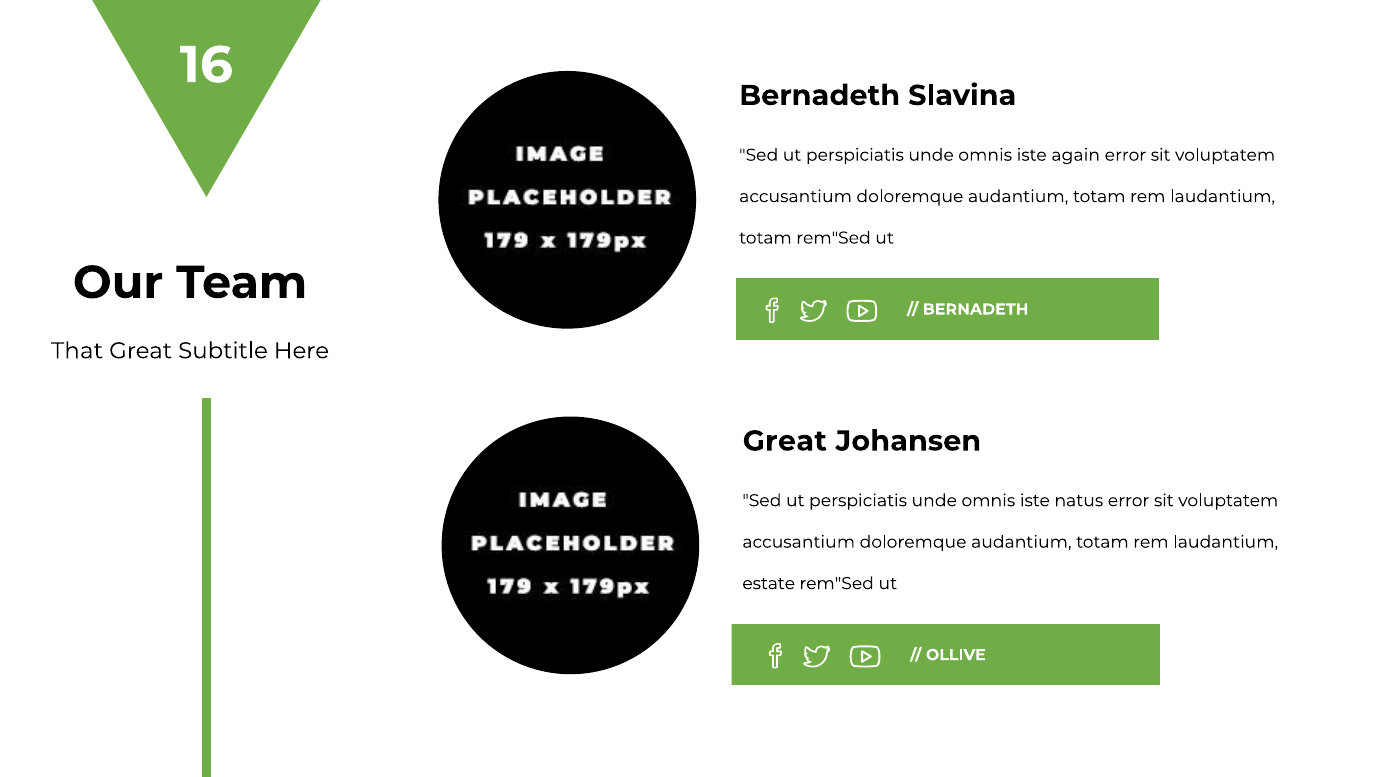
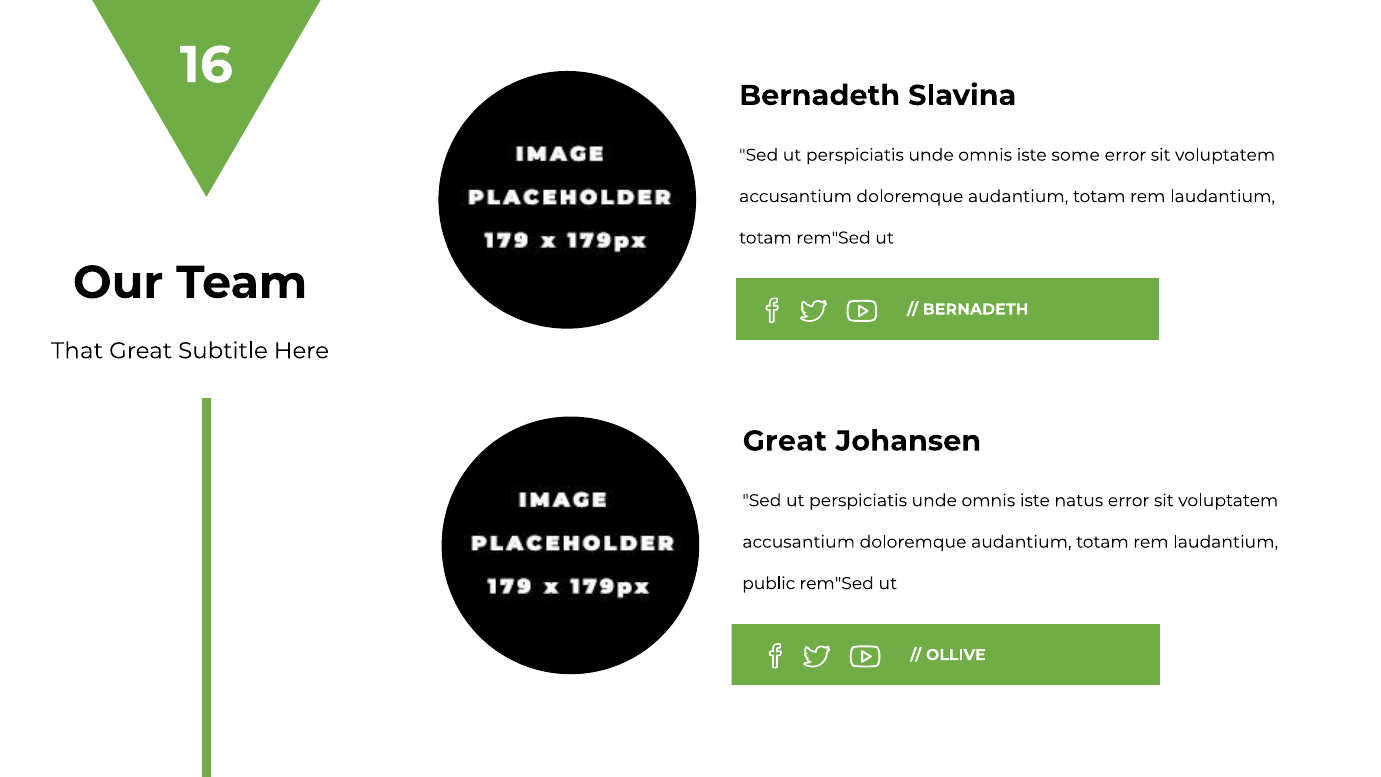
again: again -> some (1076, 155)
estate: estate -> public (769, 583)
